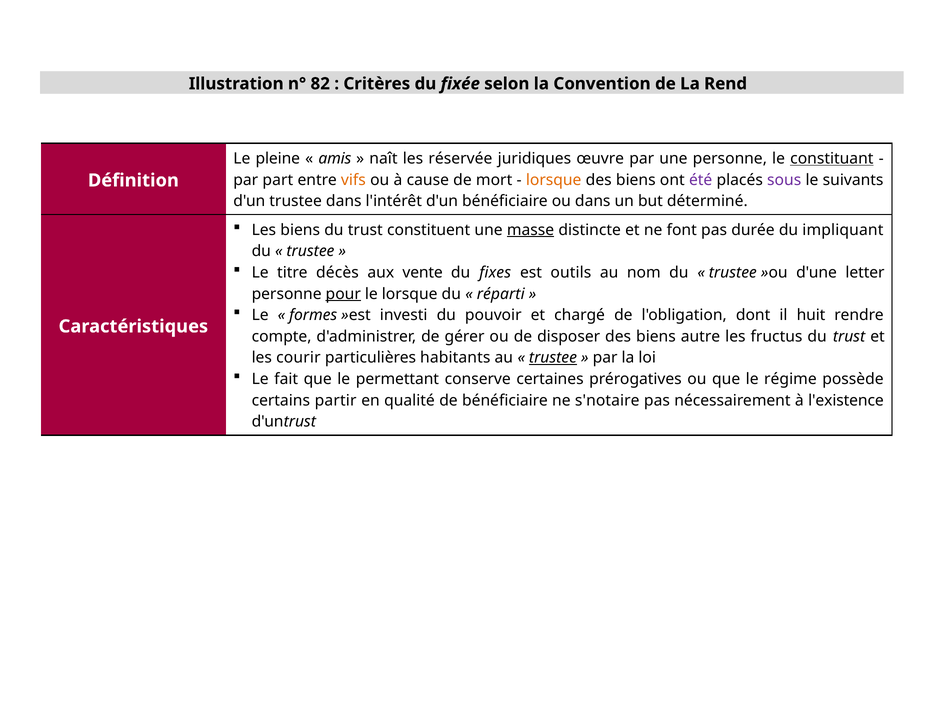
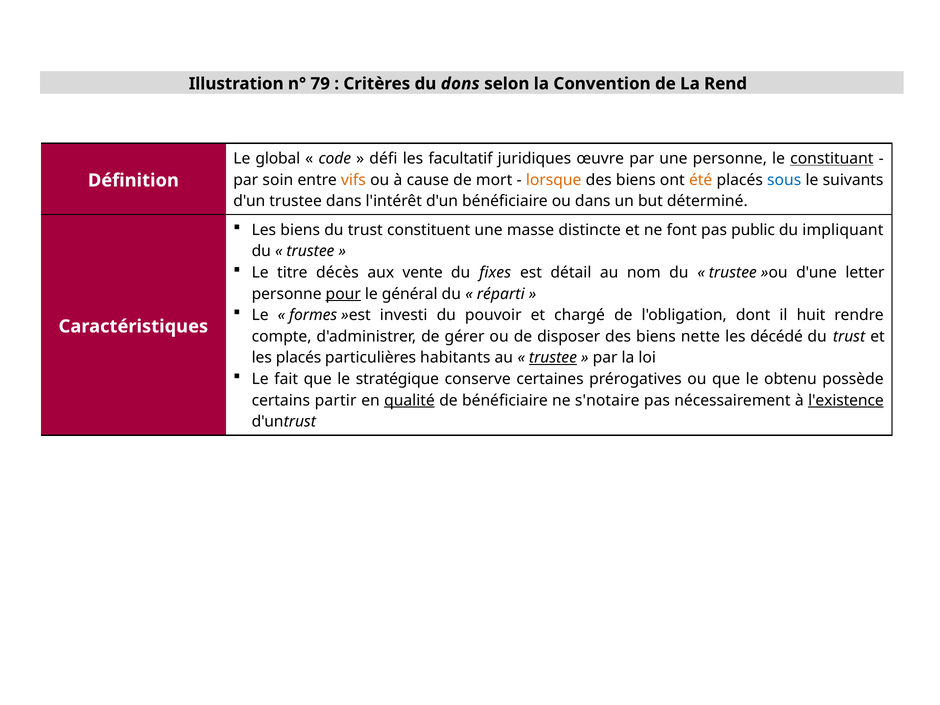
82: 82 -> 79 (320, 84)
fixée: fixée -> dons (460, 84)
pleine: pleine -> global (278, 159)
amis: amis -> code (335, 159)
naît: naît -> défi (383, 159)
réservée: réservée -> facultatif (460, 159)
part: part -> soin (278, 180)
été colour: purple -> orange (701, 180)
sous colour: purple -> blue (784, 180)
masse underline: present -> none (531, 230)
durée: durée -> public (753, 230)
outils: outils -> détail (571, 273)
le lorsque: lorsque -> général (410, 294)
autre: autre -> nette (700, 336)
fructus: fructus -> décédé (777, 336)
les courir: courir -> placés (299, 358)
permettant: permettant -> stratégique (397, 379)
régime: régime -> obtenu (790, 379)
qualité underline: none -> present (409, 400)
l'existence underline: none -> present (846, 400)
